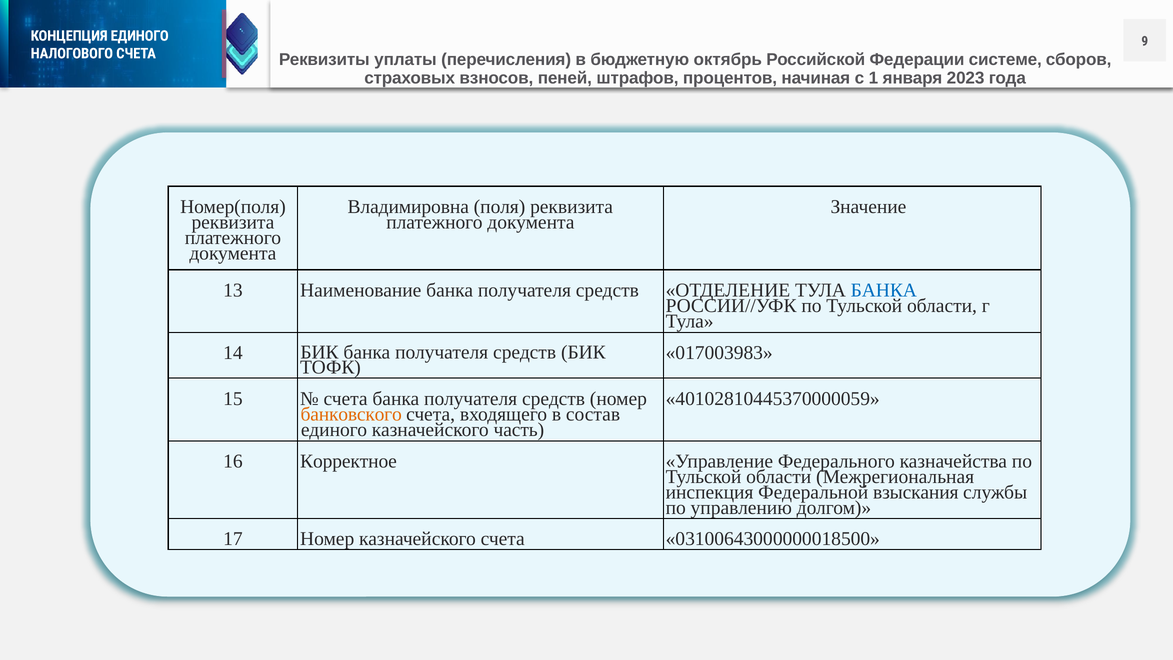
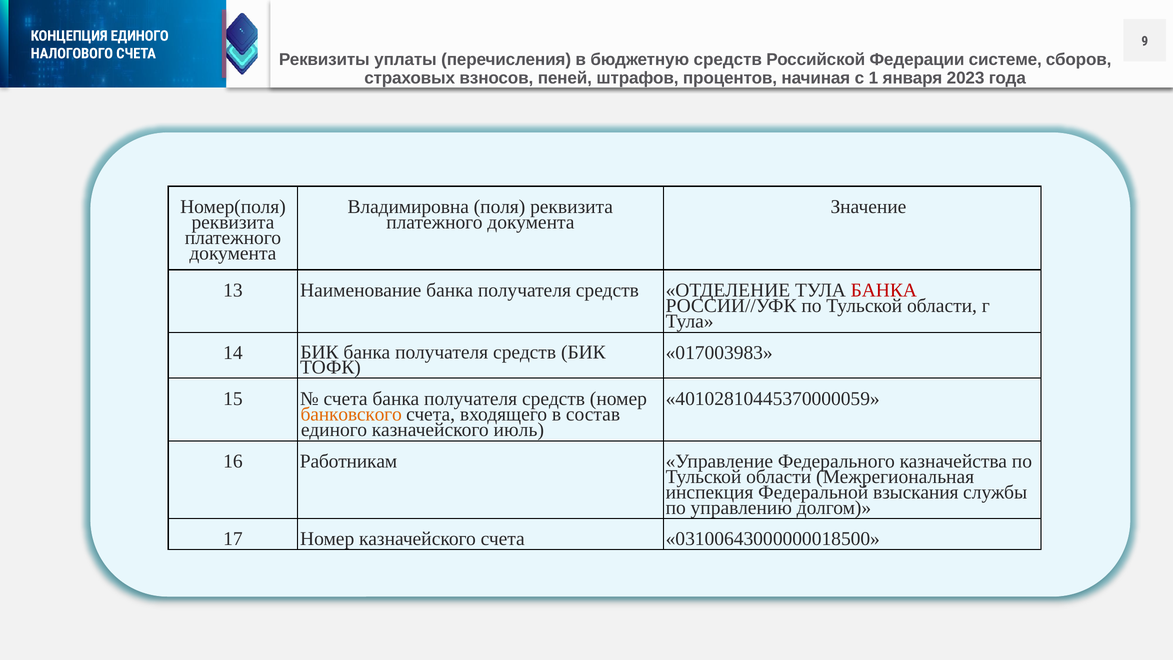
бюджетную октябрь: октябрь -> средств (728, 59)
БАНКА colour: blue -> red (884, 290)
часть: часть -> июль (519, 429)
Корректное: Корректное -> Работникам (349, 461)
